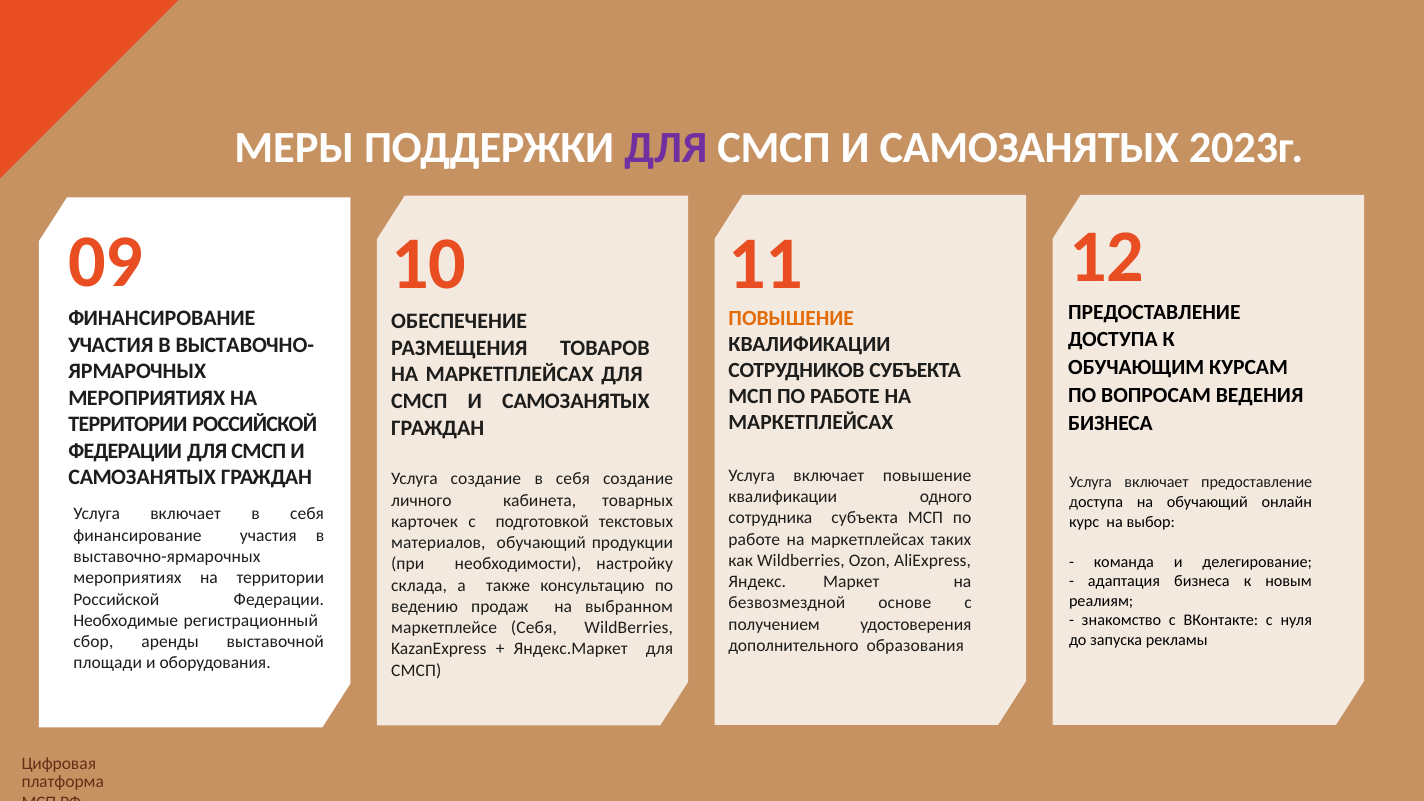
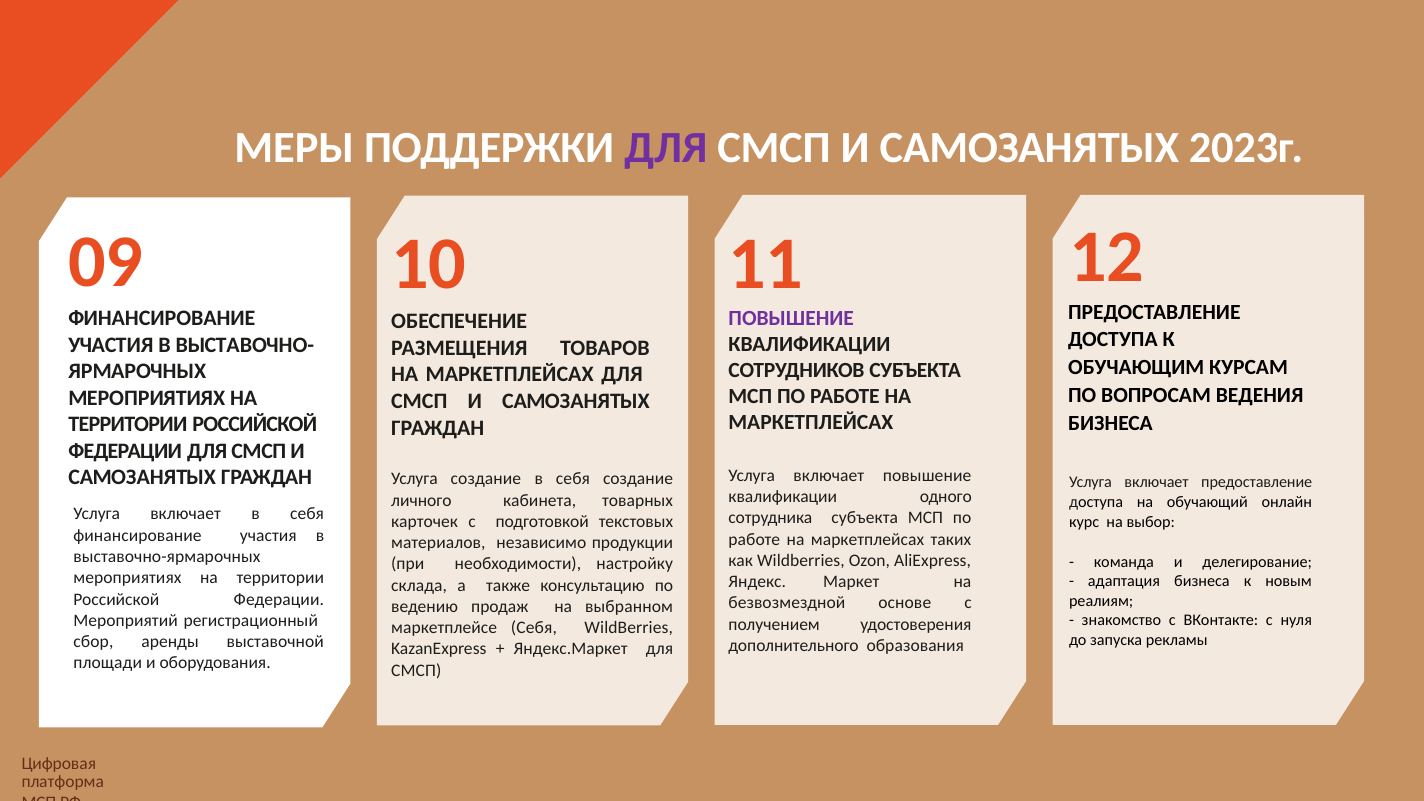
ПОВЫШЕНИЕ colour: orange -> purple (791, 319)
материалов обучающий: обучающий -> независимо (541, 543)
Необходимые: Необходимые -> Мероприятий (126, 621)
